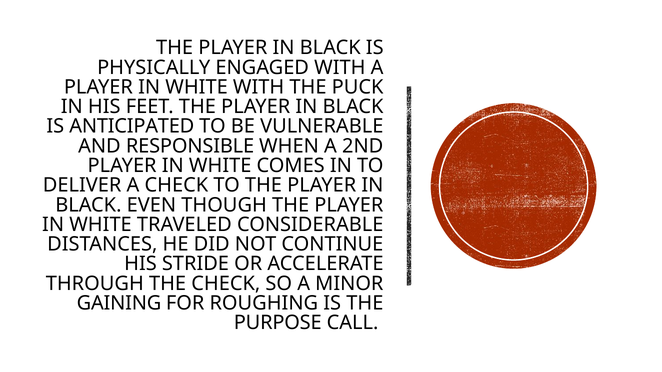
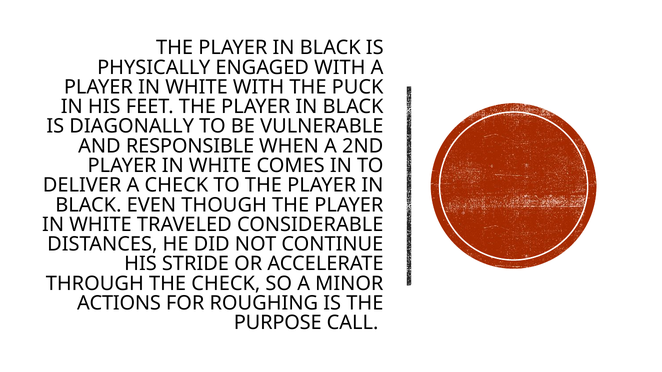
ANTICIPATED: ANTICIPATED -> DIAGONALLY (132, 126)
GAINING: GAINING -> ACTIONS (119, 303)
